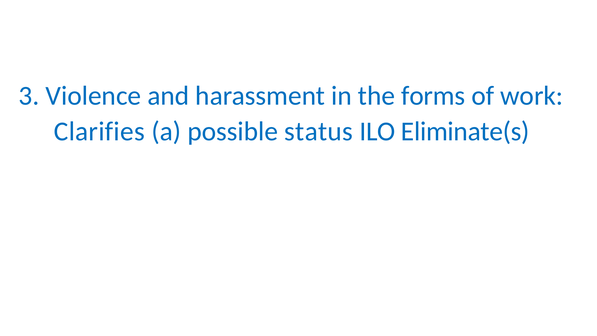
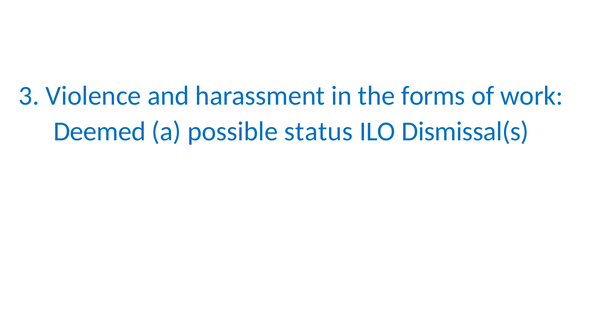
Clarifies: Clarifies -> Deemed (100, 132)
Eliminate(s: Eliminate(s -> Dismissal(s (465, 132)
